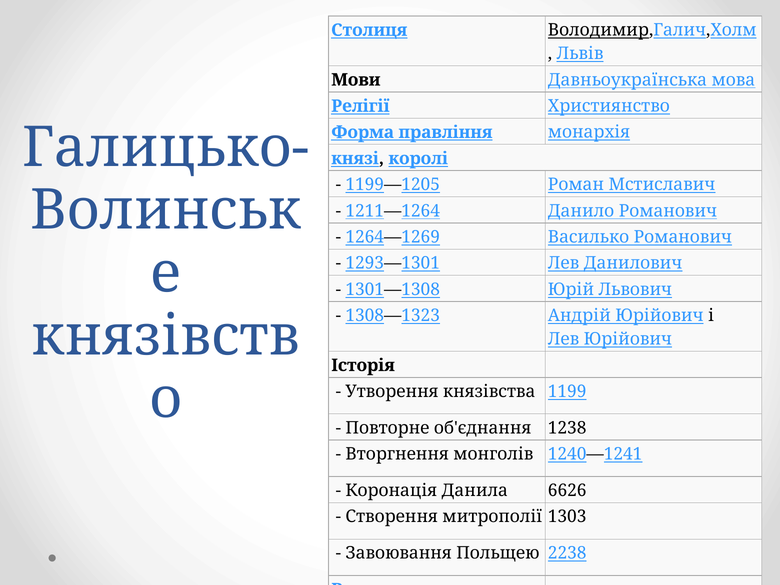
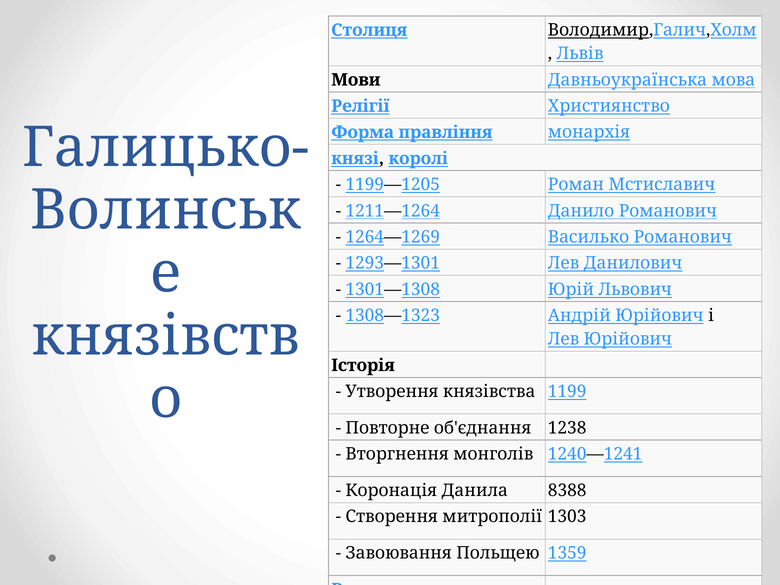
6626: 6626 -> 8388 (567, 491)
2238: 2238 -> 1359 (567, 553)
